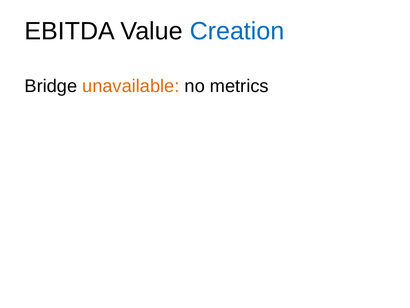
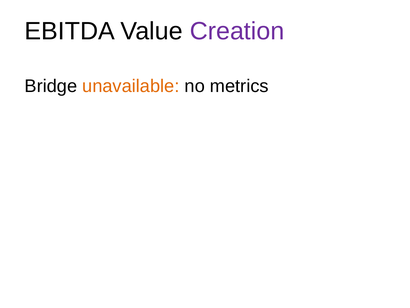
Creation colour: blue -> purple (237, 31)
